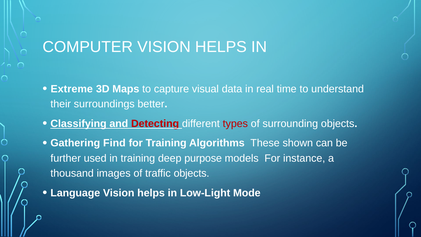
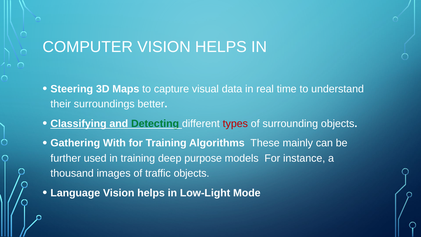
Extreme: Extreme -> Steering (72, 89)
Detecting colour: red -> green (155, 124)
Find: Find -> With (114, 143)
shown: shown -> mainly (298, 143)
